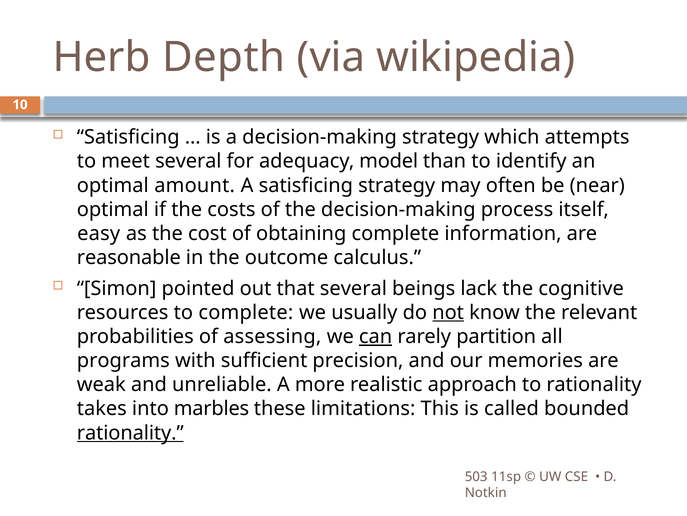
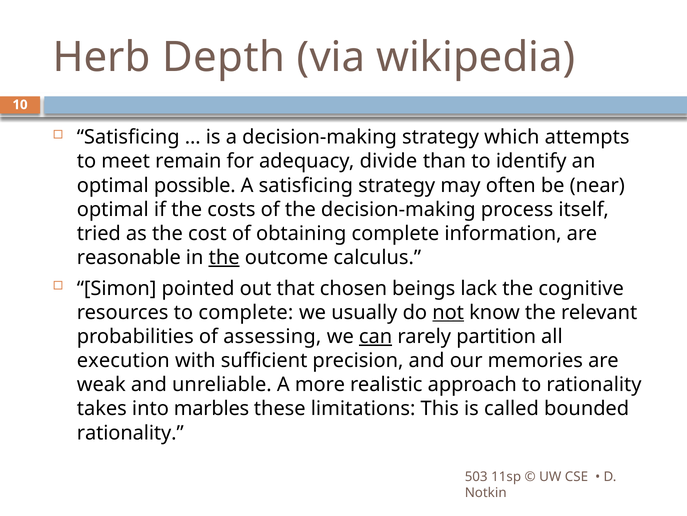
meet several: several -> remain (188, 161)
model: model -> divide (388, 161)
amount: amount -> possible (195, 185)
easy: easy -> tried (99, 233)
the underline: none -> present (224, 257)
that several: several -> chosen (353, 288)
programs: programs -> execution (123, 360)
rationality underline: present -> none (130, 432)
